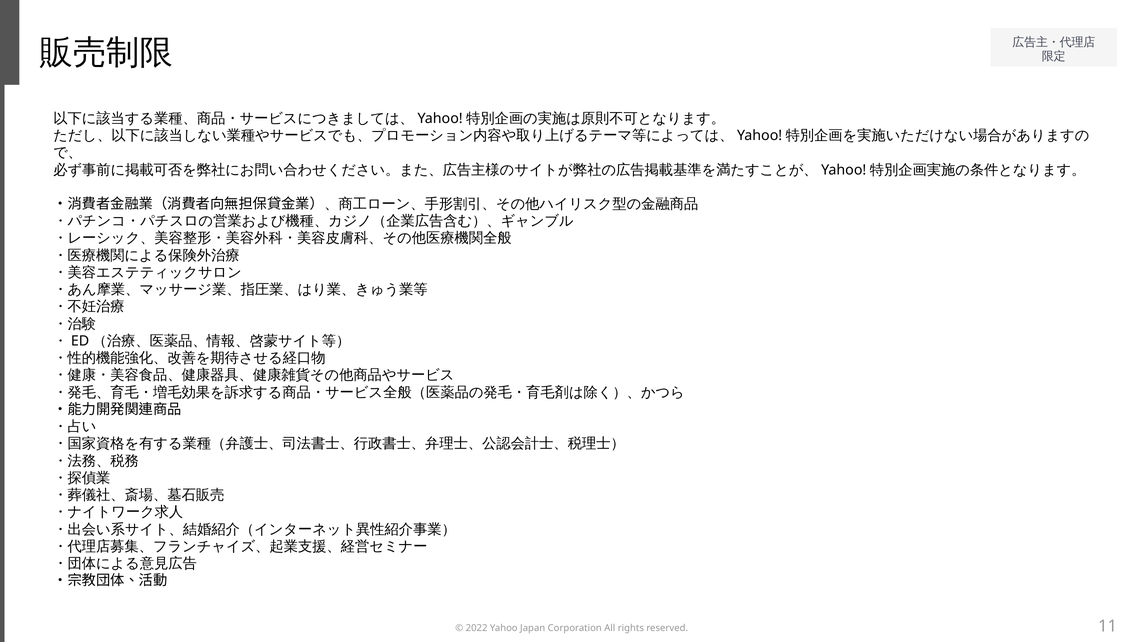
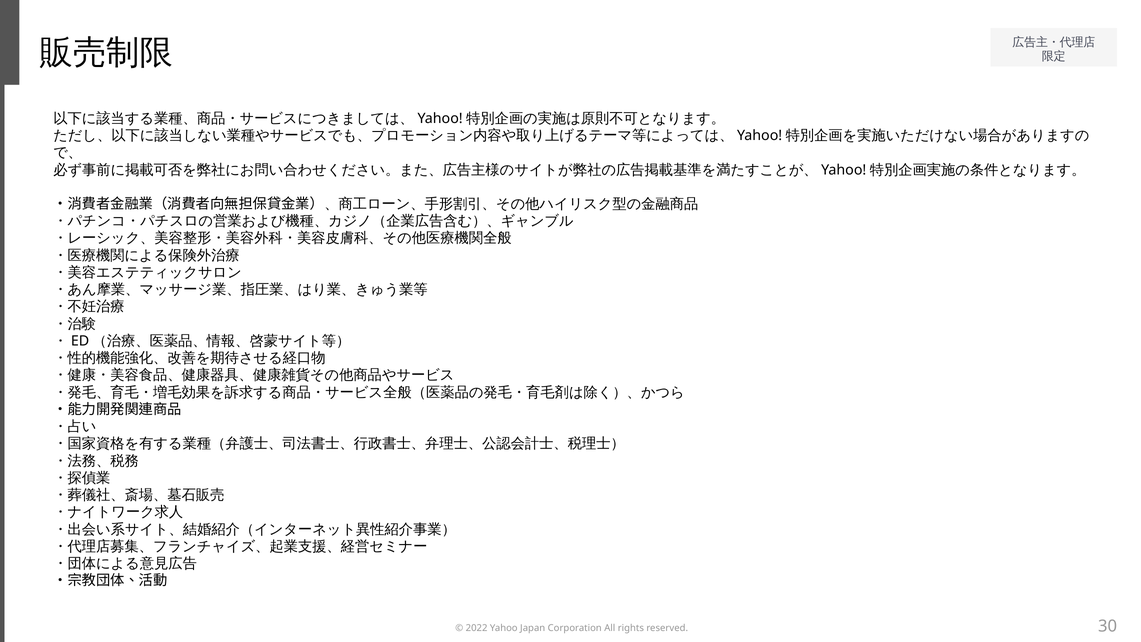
11: 11 -> 30 (1108, 626)
